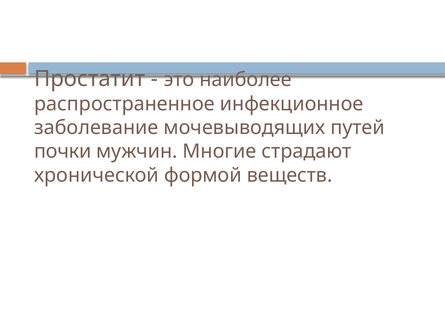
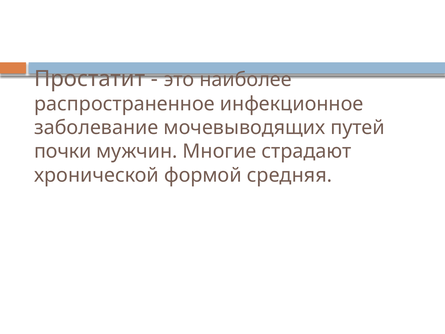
веществ: веществ -> средняя (290, 175)
